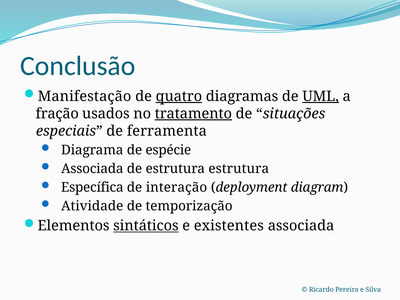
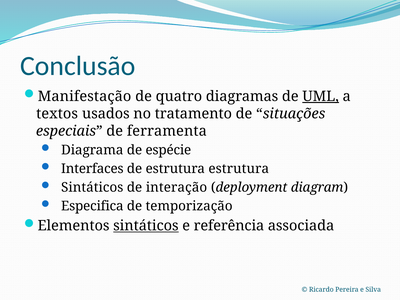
quatro underline: present -> none (179, 96)
fração: fração -> textos (57, 114)
tratamento underline: present -> none (193, 114)
Associada: Associada -> Interfaces (92, 169)
Específica: Específica -> Sintáticos (92, 188)
Atividade: Atividade -> Especifica (92, 206)
existentes: existentes -> referência (229, 226)
